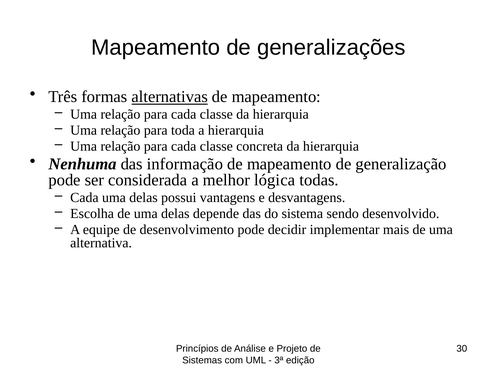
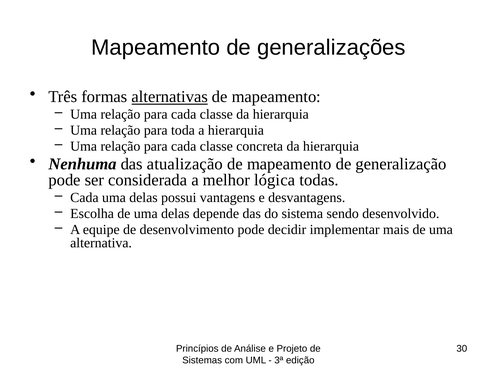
informação: informação -> atualização (185, 164)
